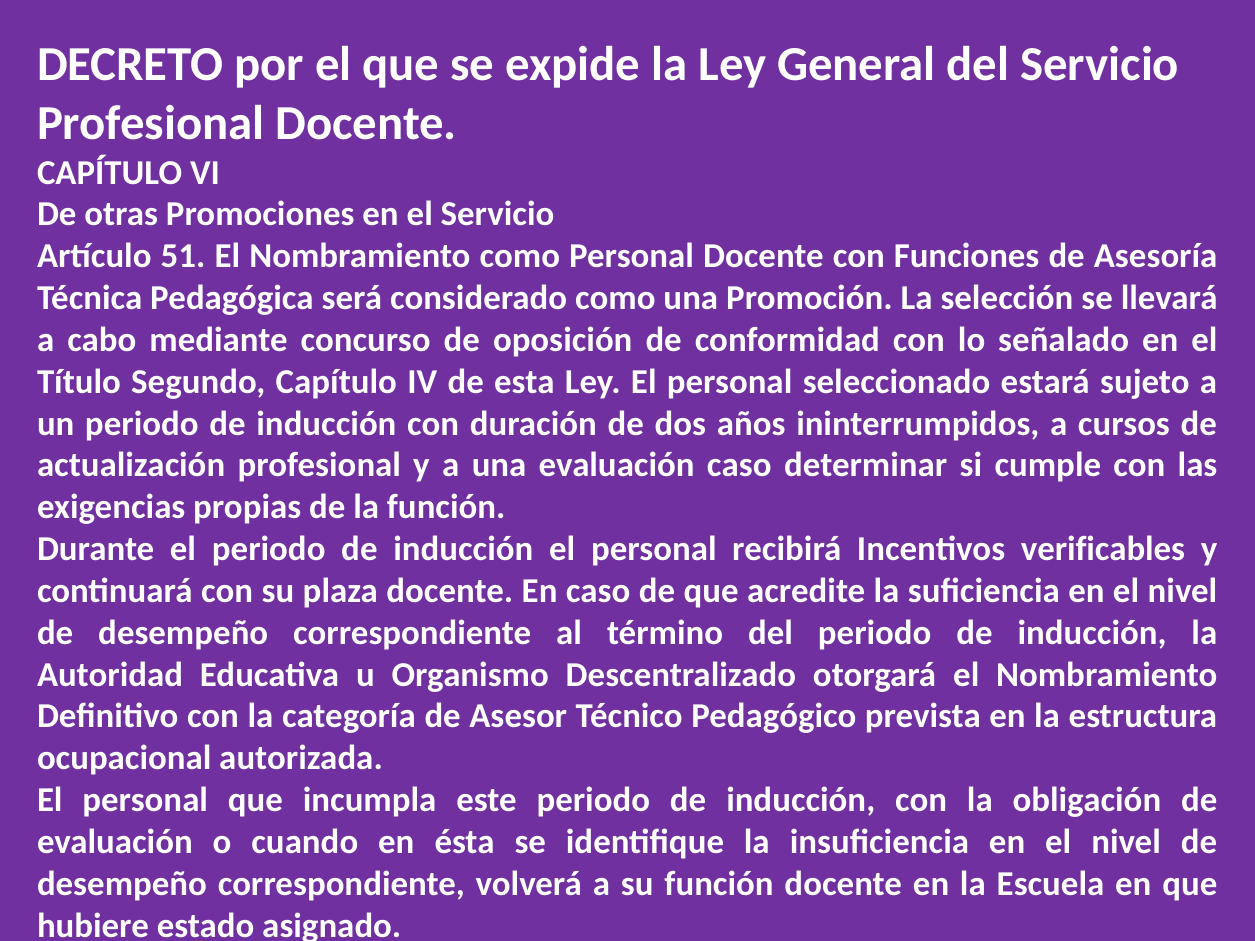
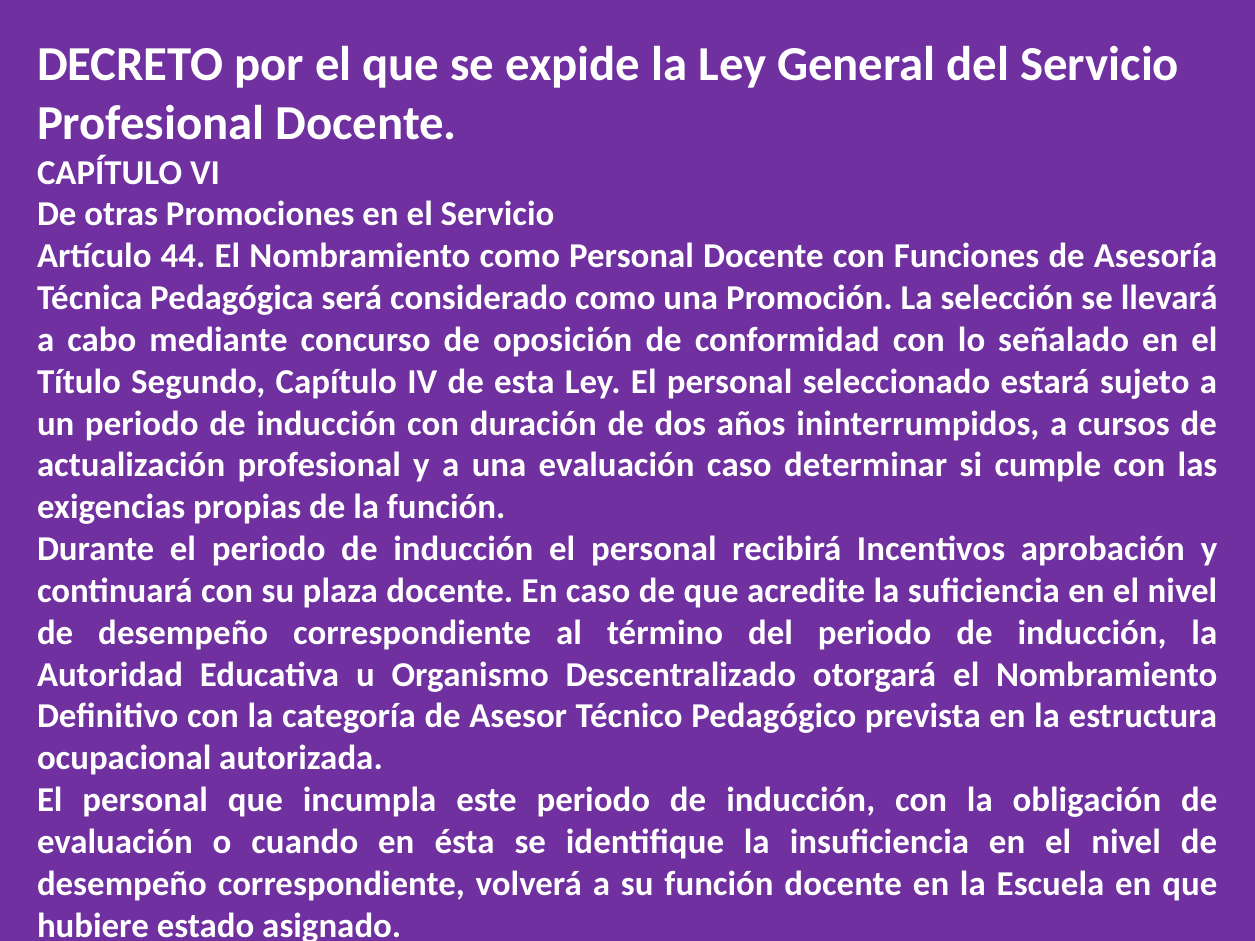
51: 51 -> 44 (183, 256)
verificables: verificables -> aprobación (1103, 549)
